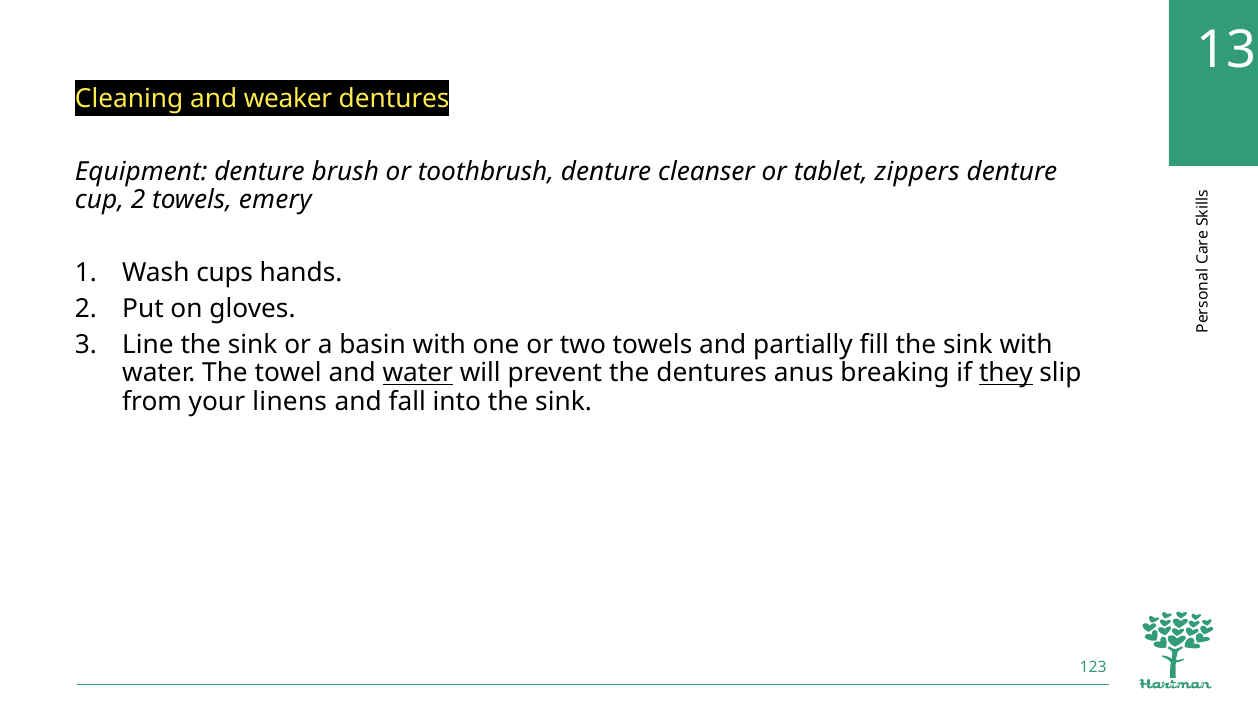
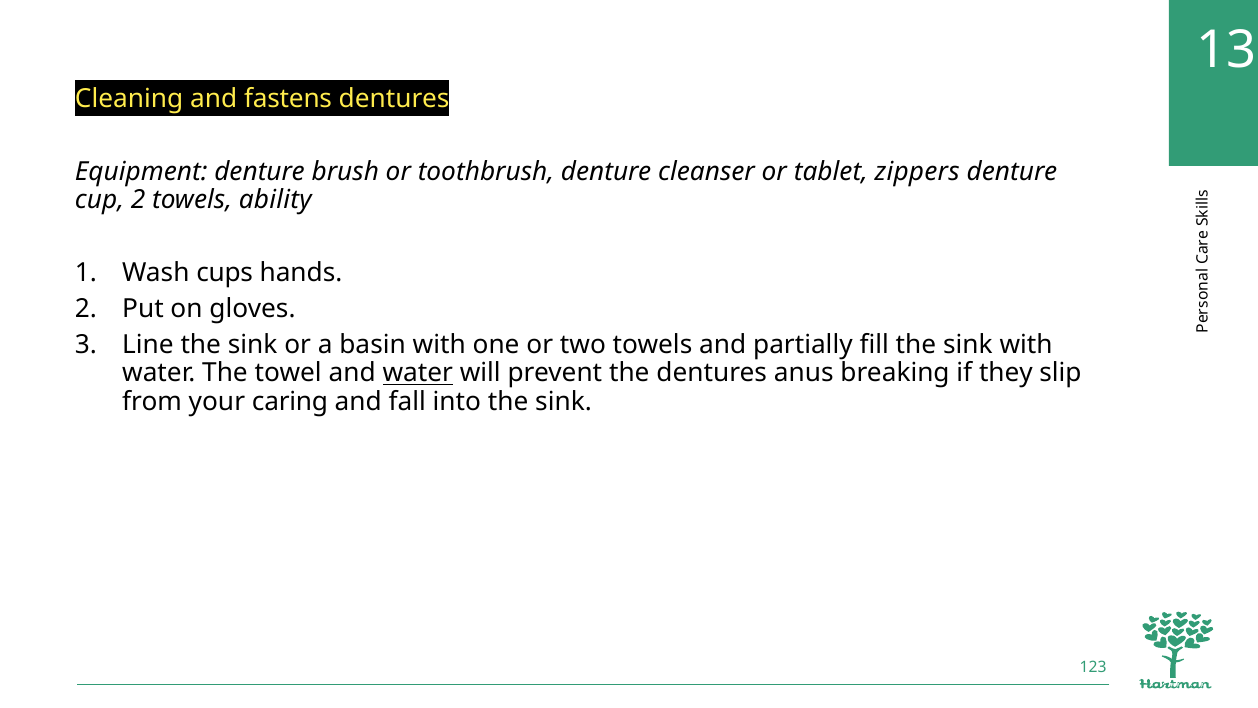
weaker: weaker -> fastens (288, 99)
emery: emery -> ability (275, 200)
they underline: present -> none (1006, 373)
linens: linens -> caring (290, 401)
